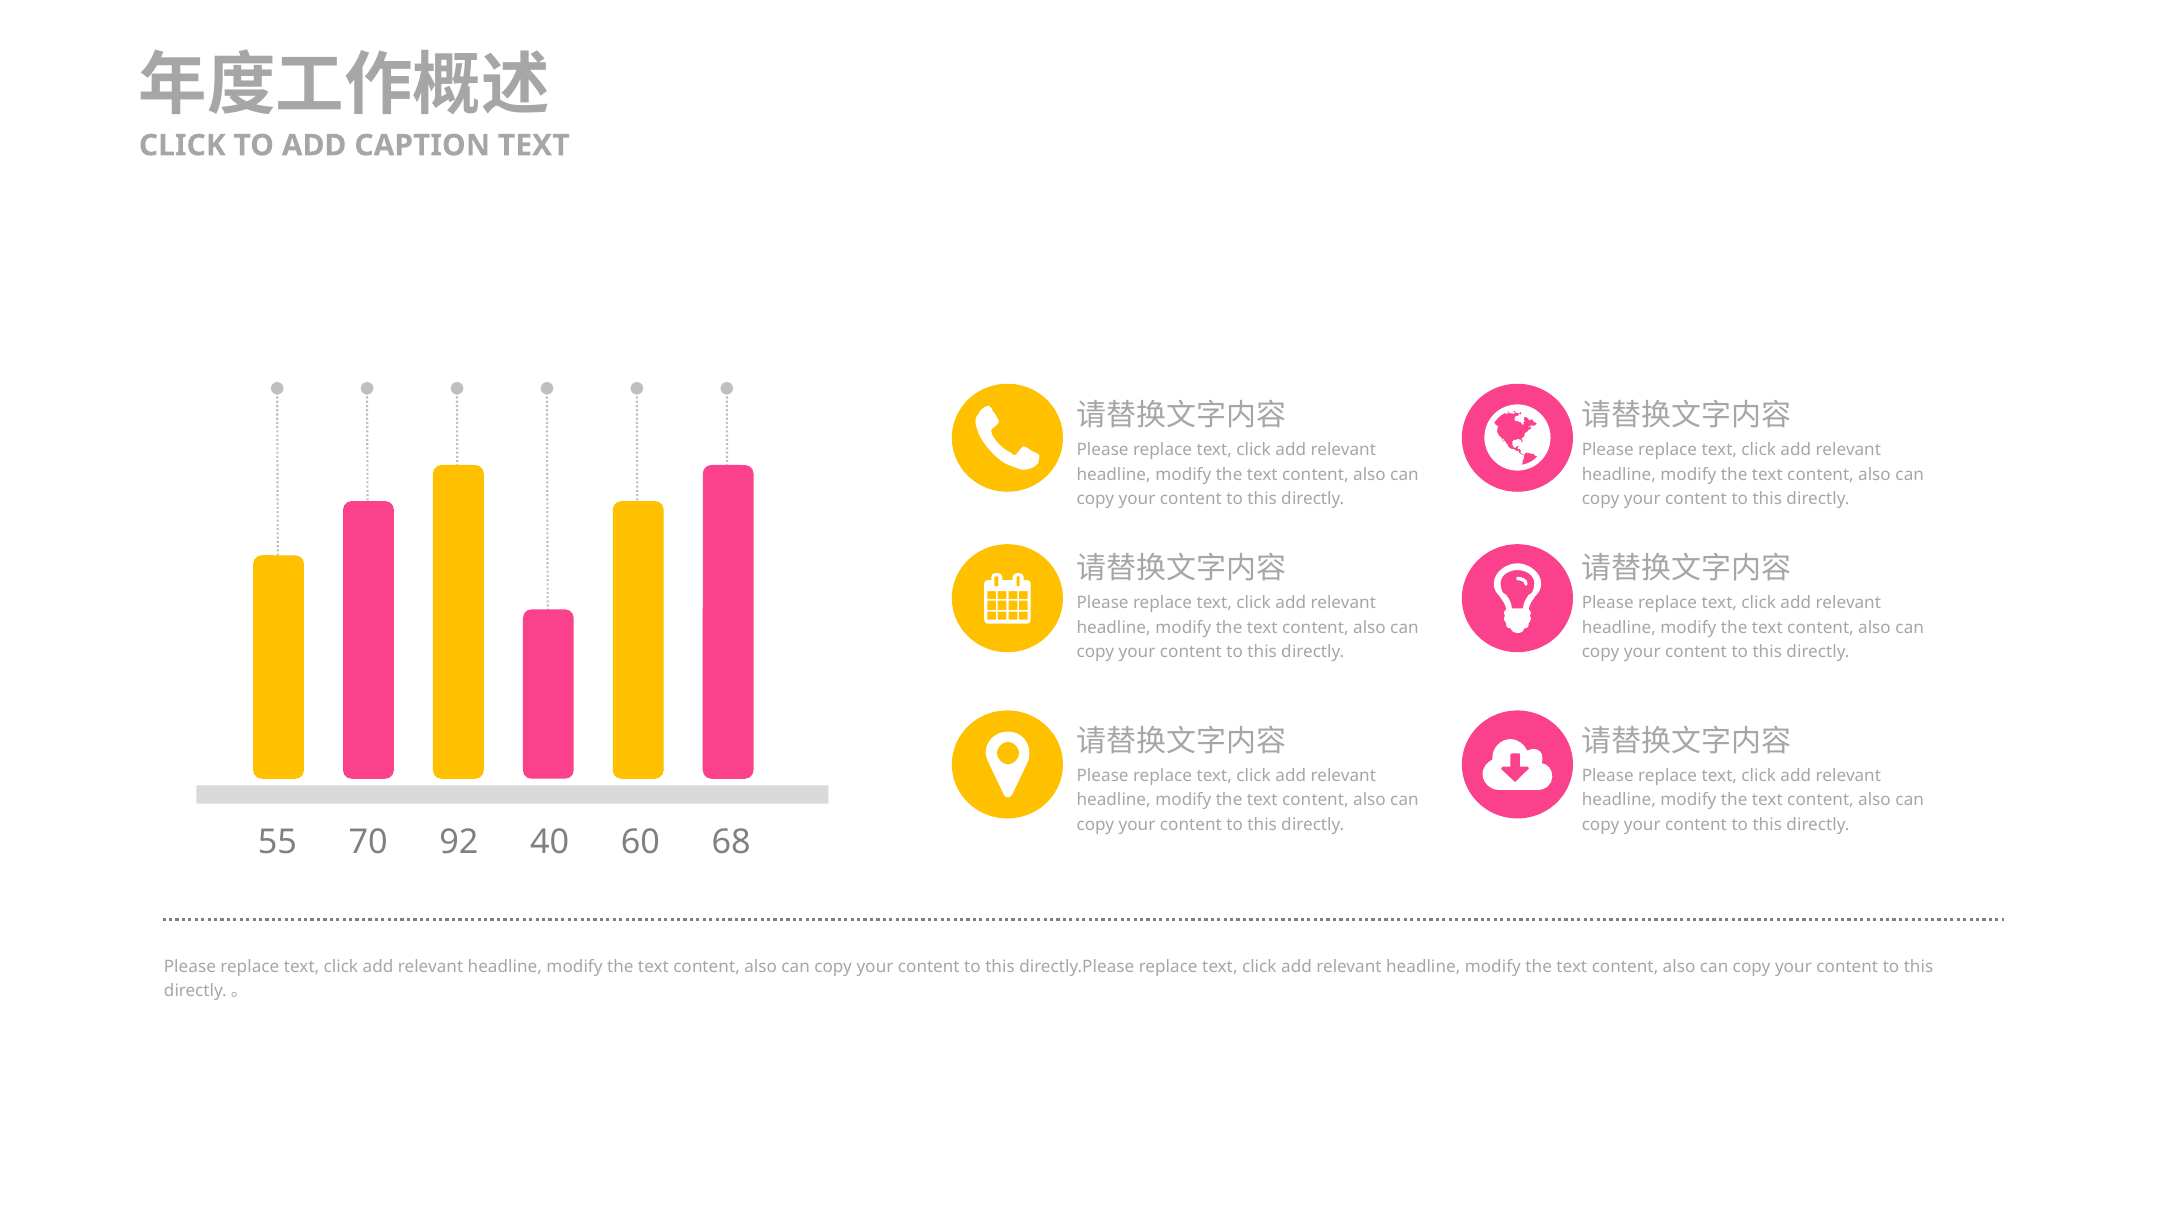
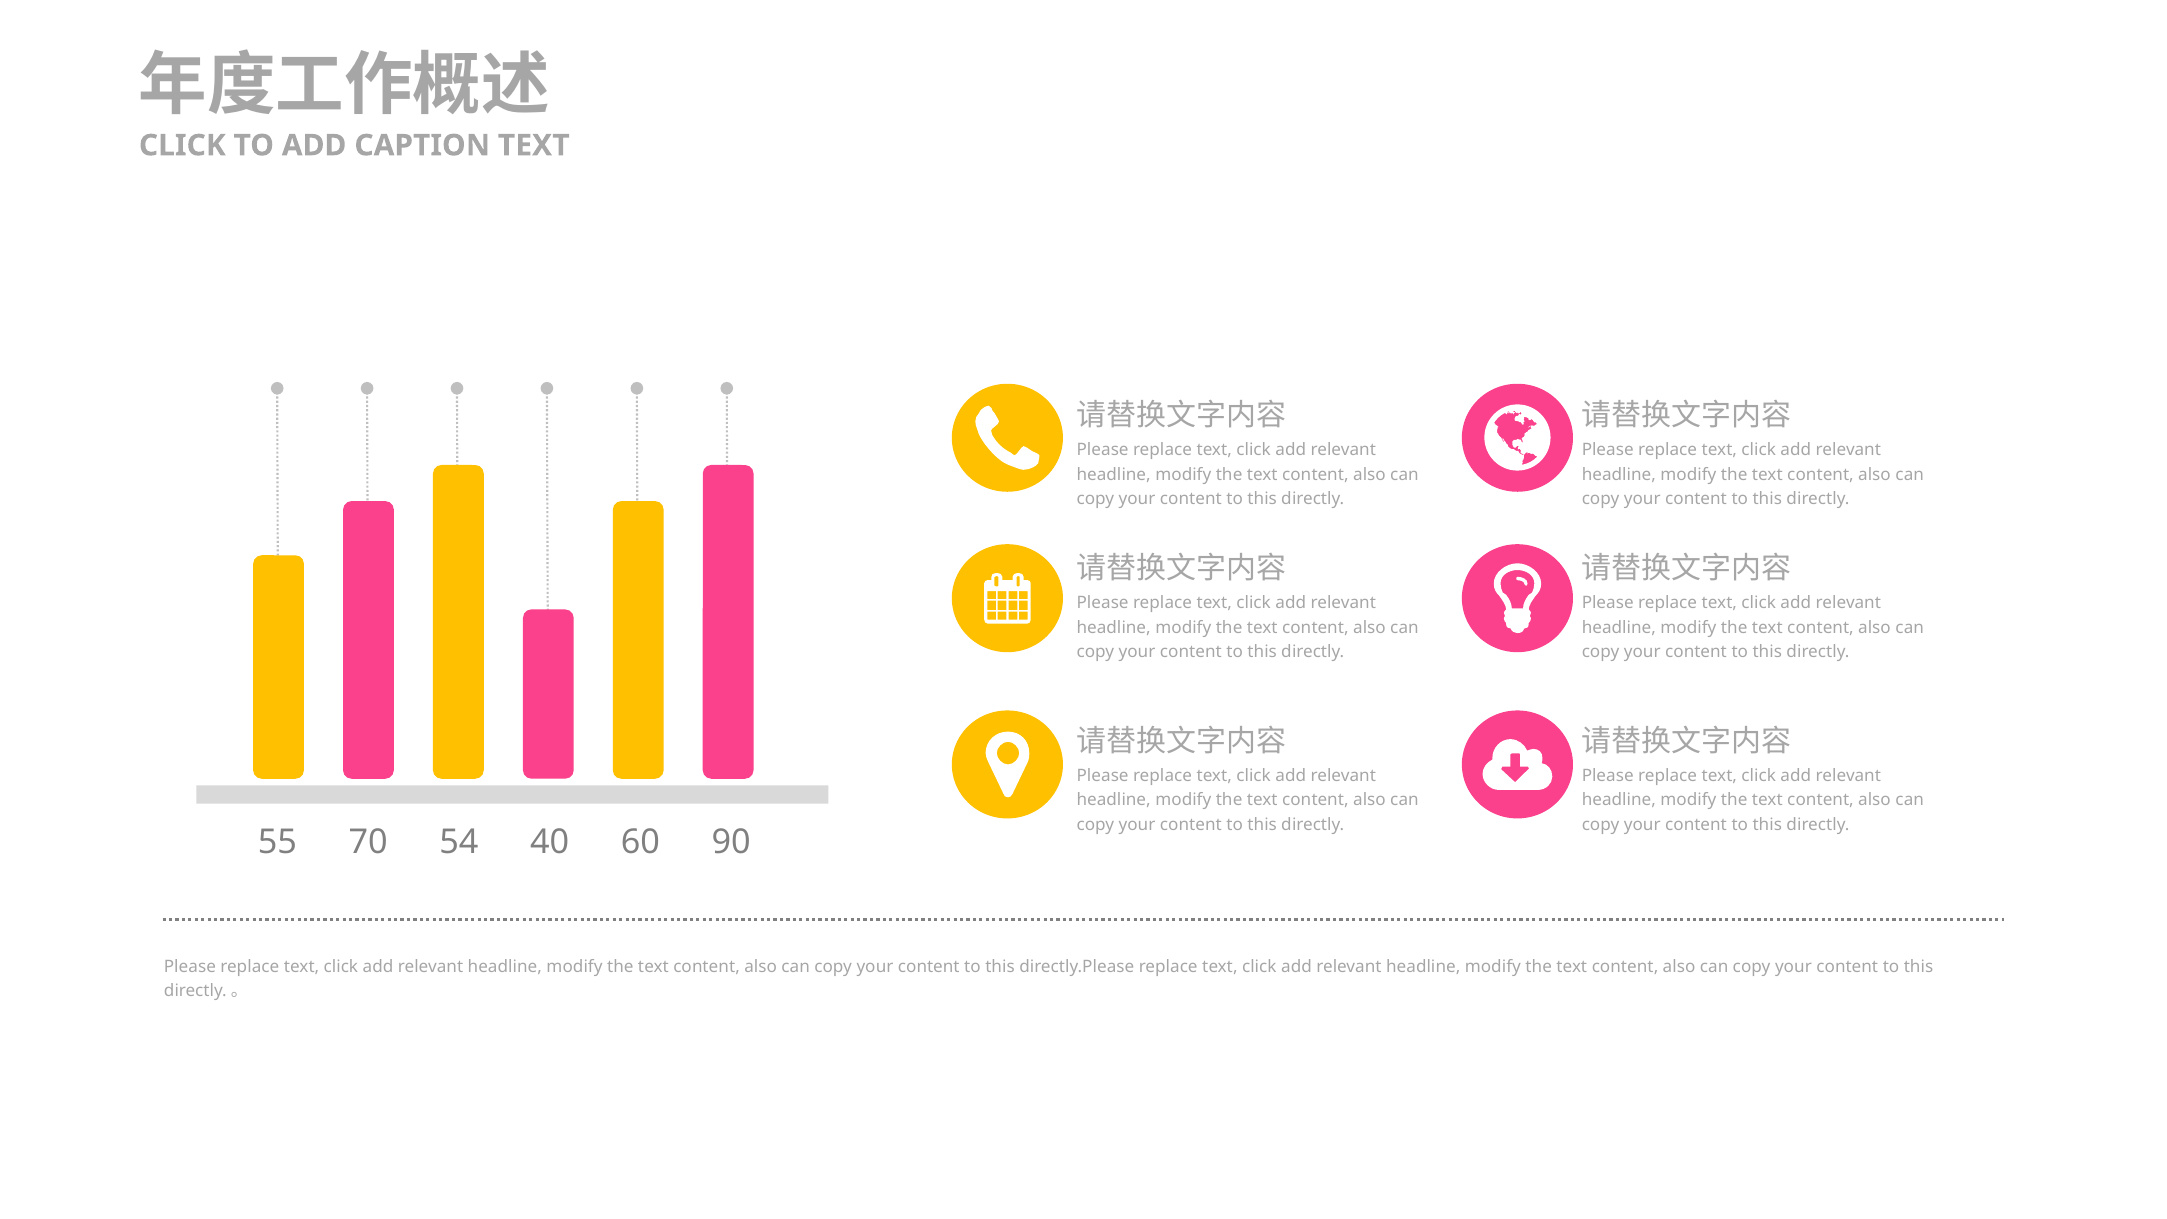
92: 92 -> 54 (459, 842)
68: 68 -> 90 (731, 842)
